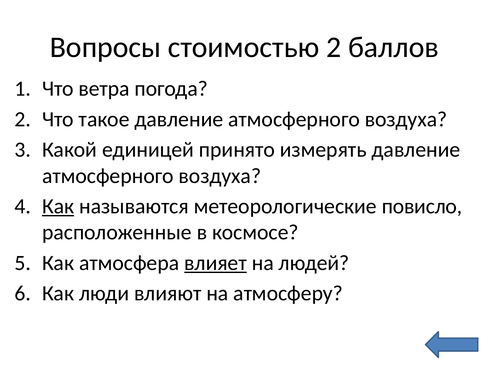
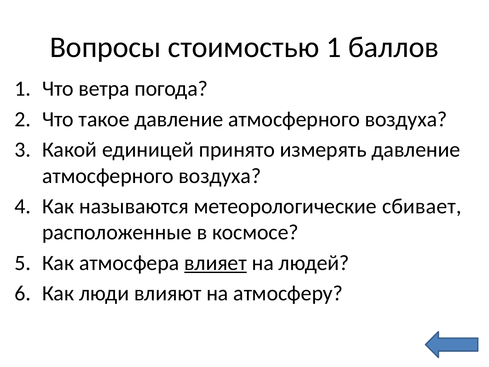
стоимостью 2: 2 -> 1 (334, 47)
Как underline: present -> none (58, 206)
повисло: повисло -> сбивает (422, 206)
